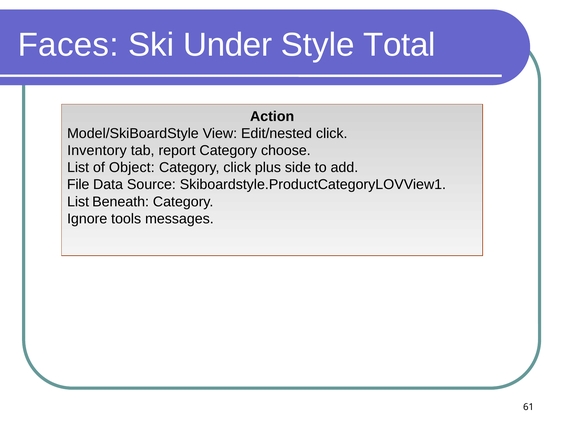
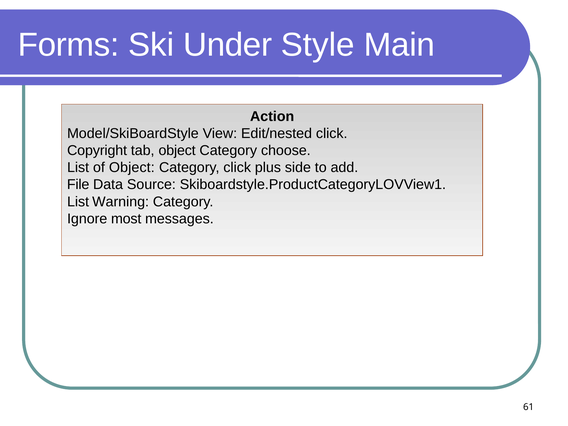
Faces: Faces -> Forms (69, 45)
Total: Total -> Main (399, 45)
Inventory: Inventory -> Copyright (97, 151)
tab report: report -> object (177, 151)
Beneath: Beneath -> Warning (121, 202)
tools: tools -> most (126, 219)
